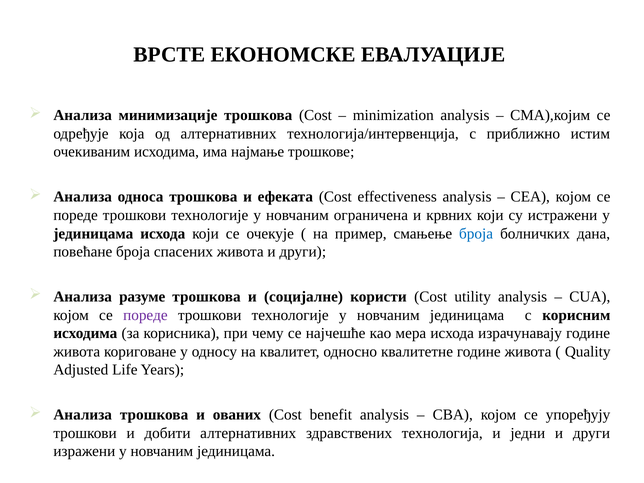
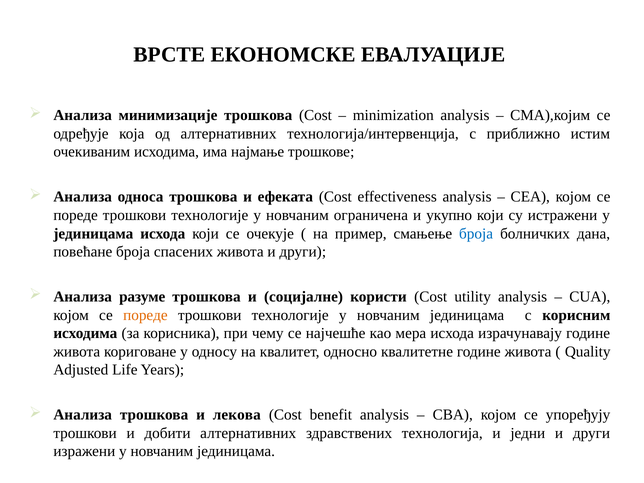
крвних: крвних -> укупно (449, 215)
пореде colour: purple -> orange (145, 315)
ованих: ованих -> лекова (237, 415)
